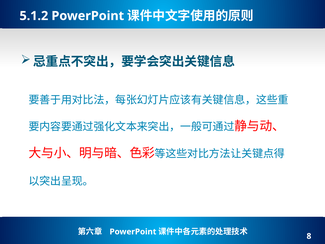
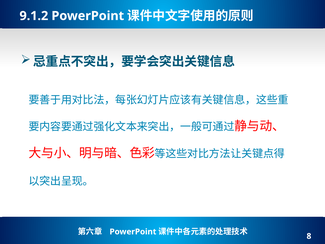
5.1.2: 5.1.2 -> 9.1.2 (34, 16)
